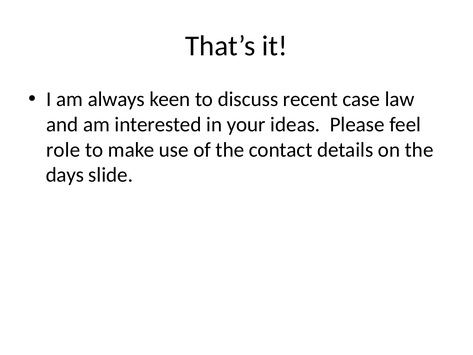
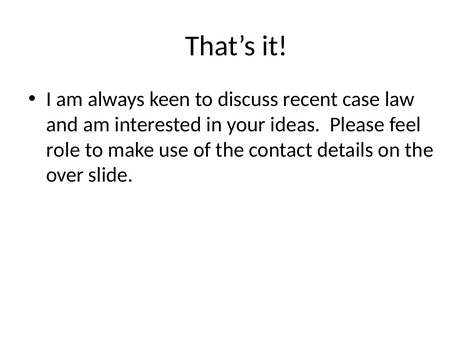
days: days -> over (65, 175)
